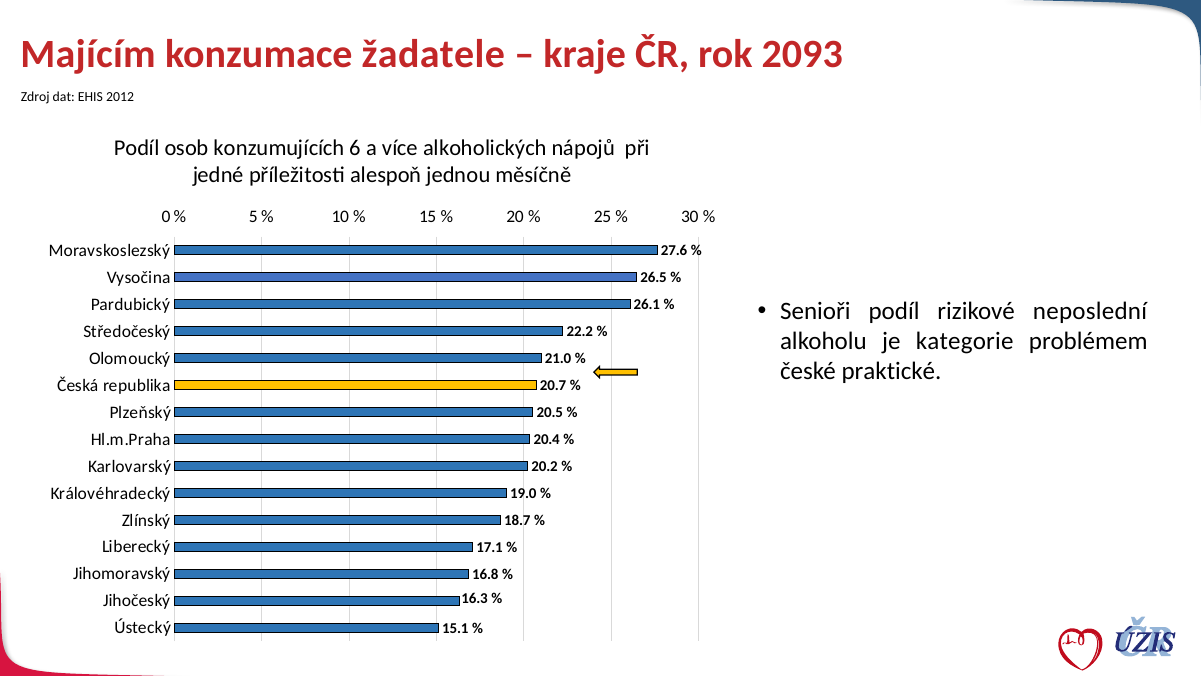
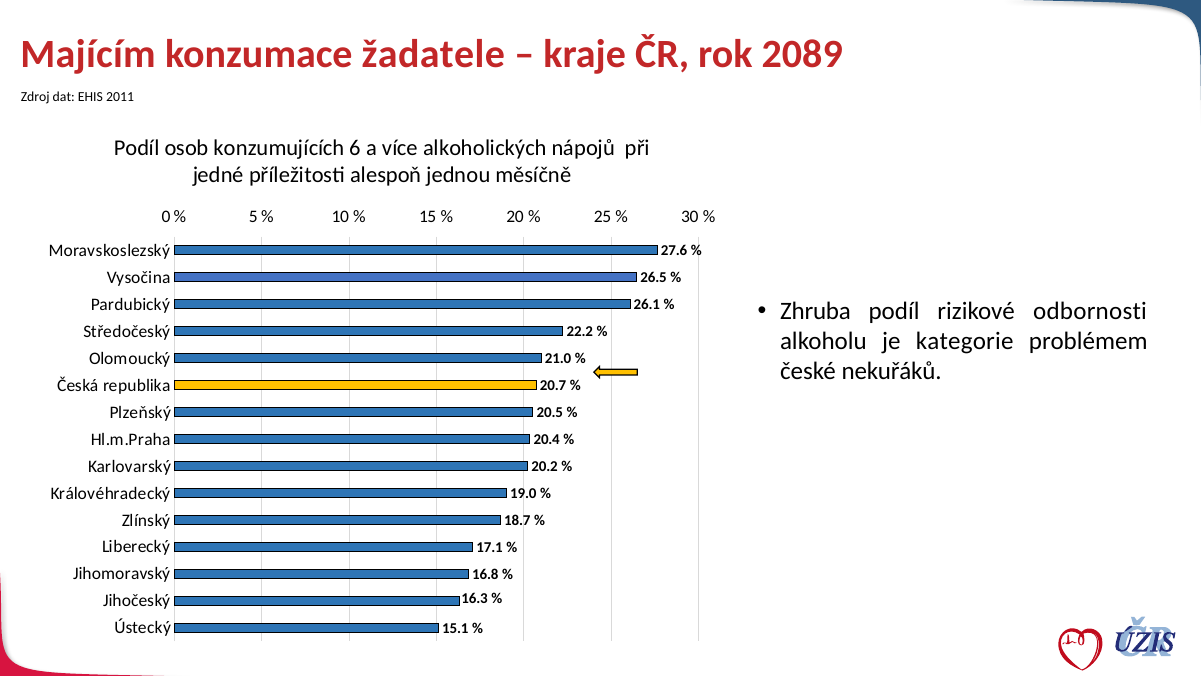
2093: 2093 -> 2089 (802, 55)
2012: 2012 -> 2011 (120, 97)
Senioři: Senioři -> Zhruba (815, 311)
neposlední: neposlední -> odbornosti (1090, 311)
praktické: praktické -> nekuřáků (892, 371)
